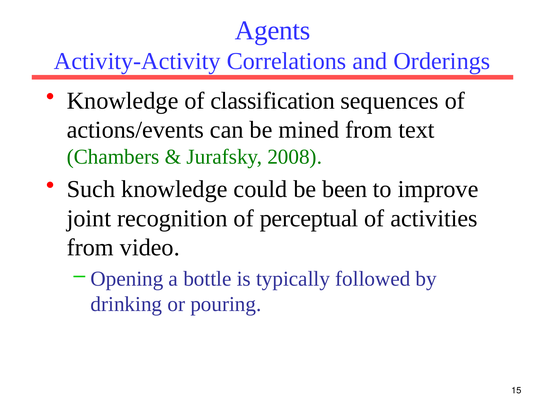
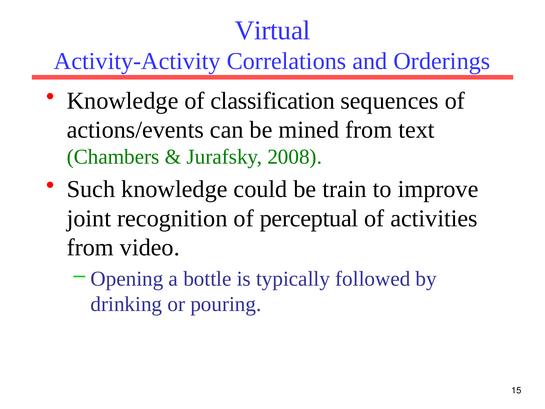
Agents: Agents -> Virtual (273, 31)
been: been -> train (345, 189)
